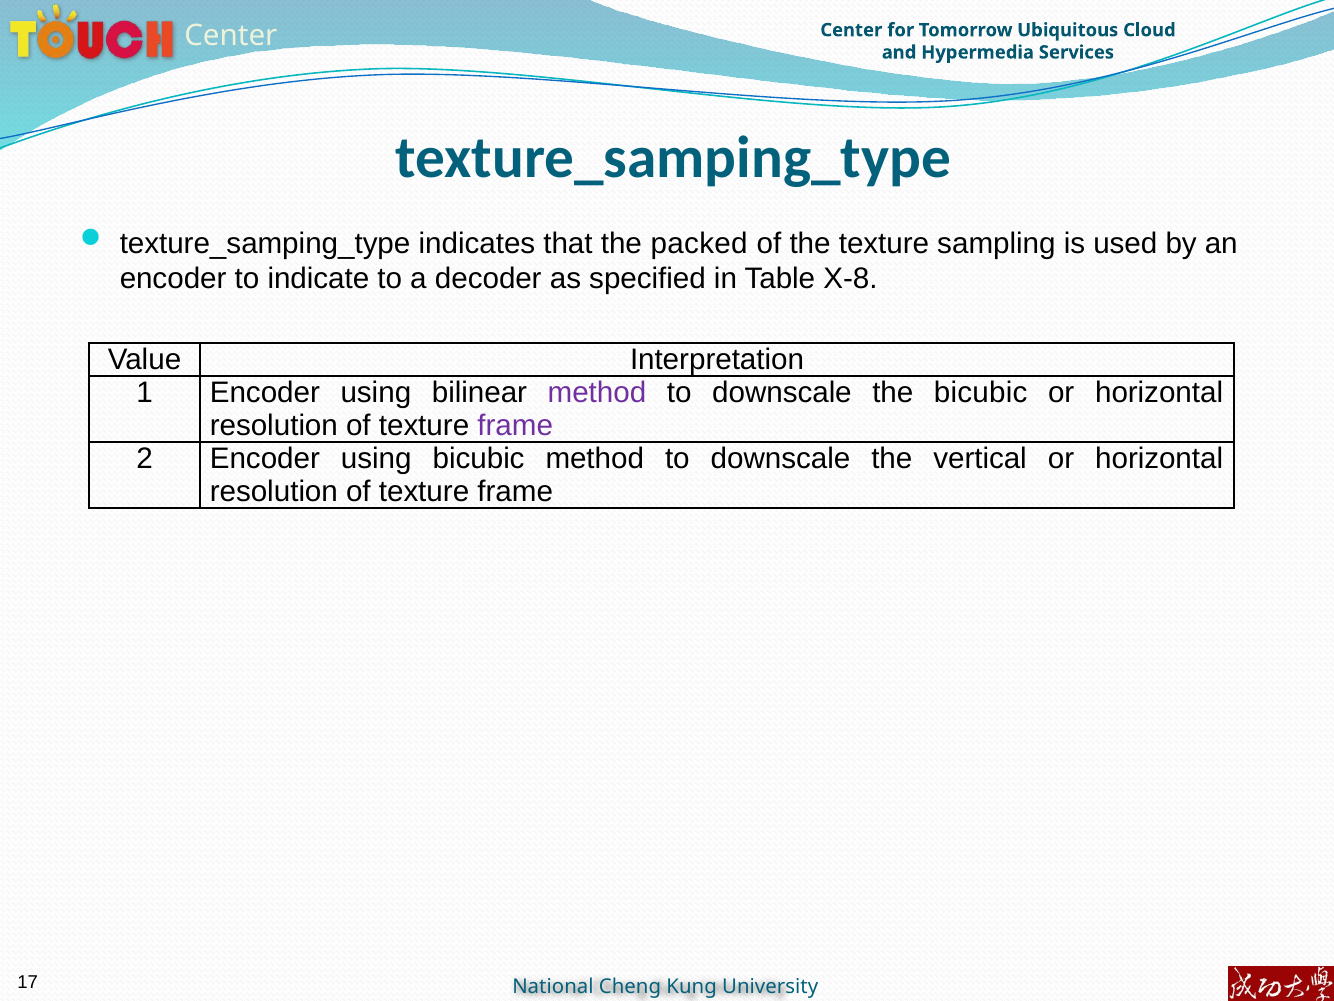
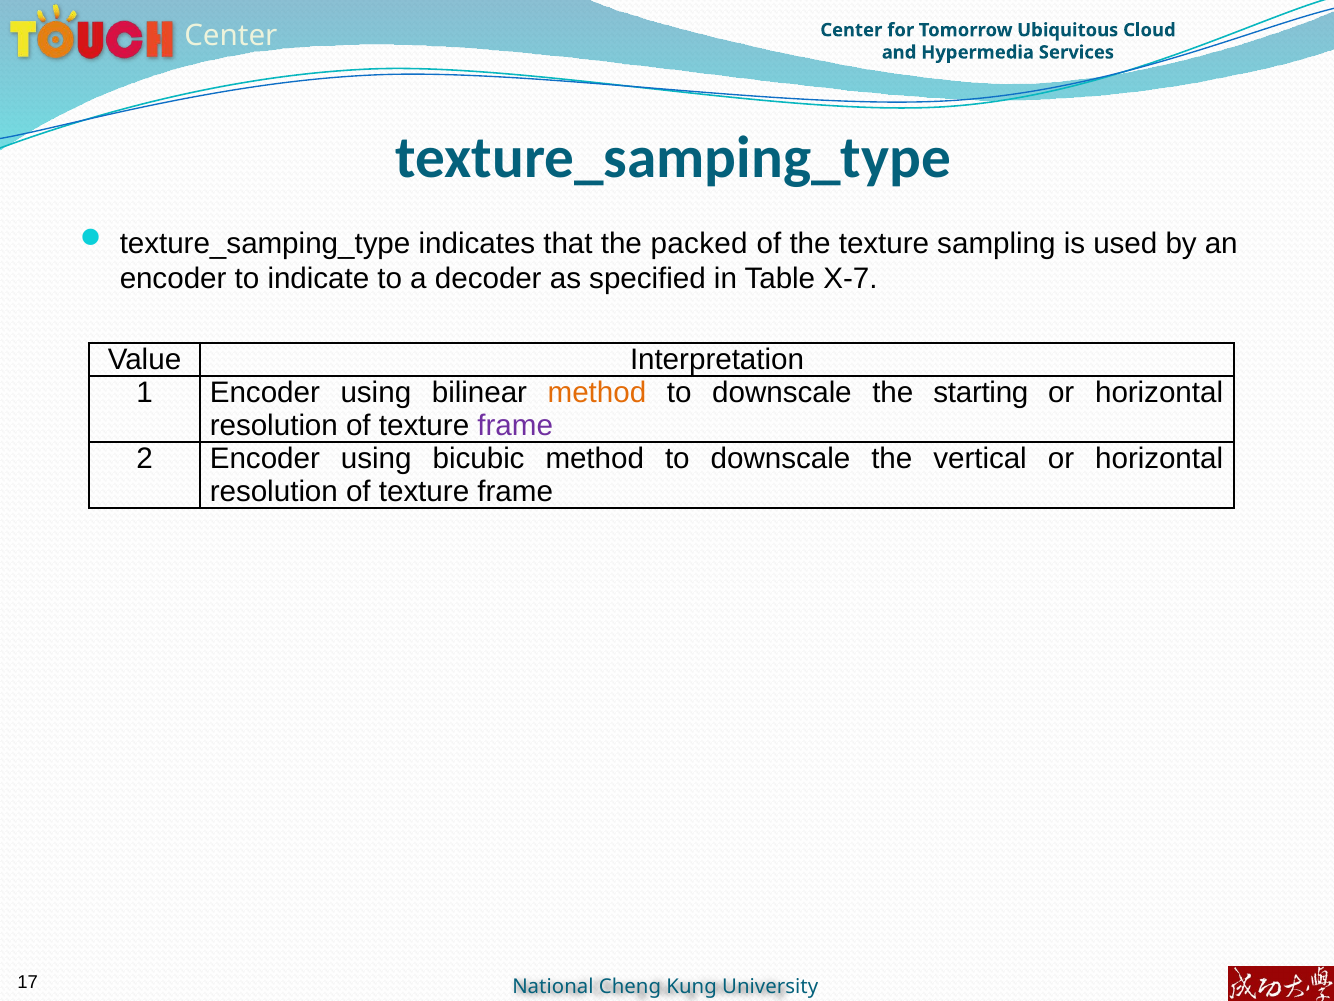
X‑8: X‑8 -> X‑7 (850, 279)
method colour: purple -> orange (597, 393)
the bicubic: bicubic -> starting (981, 393)
